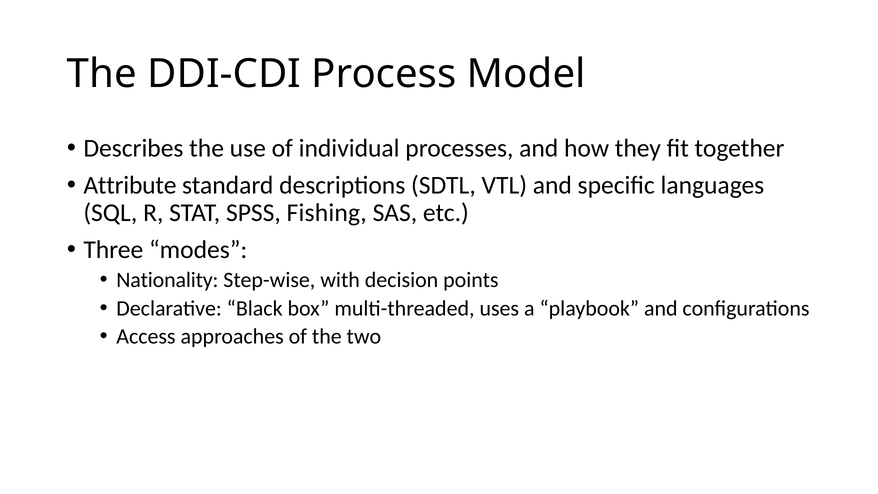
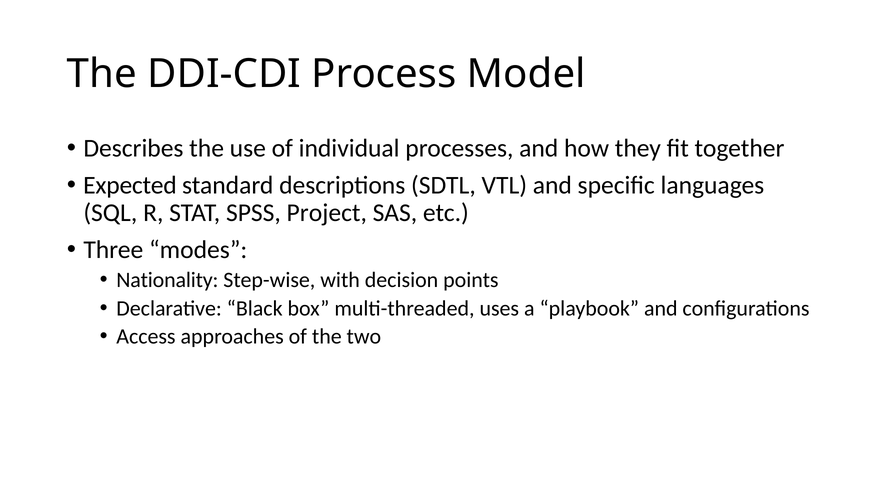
Attribute: Attribute -> Expected (130, 185)
Fishing: Fishing -> Project (327, 213)
